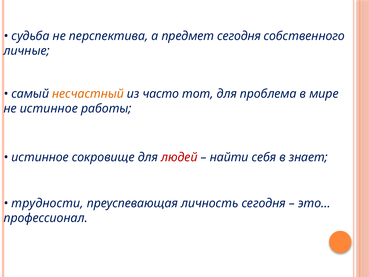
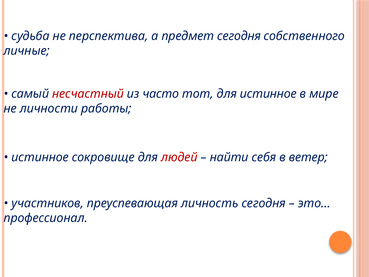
несчастный colour: orange -> red (88, 94)
для проблема: проблема -> истинное (268, 94)
не истинное: истинное -> личности (49, 108)
знает: знает -> ветер (308, 157)
трудности: трудности -> участников (48, 203)
